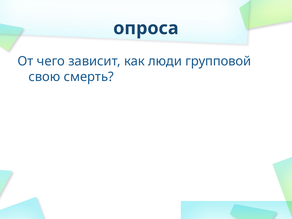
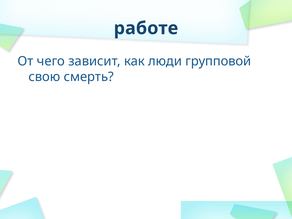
опроса: опроса -> работе (146, 28)
